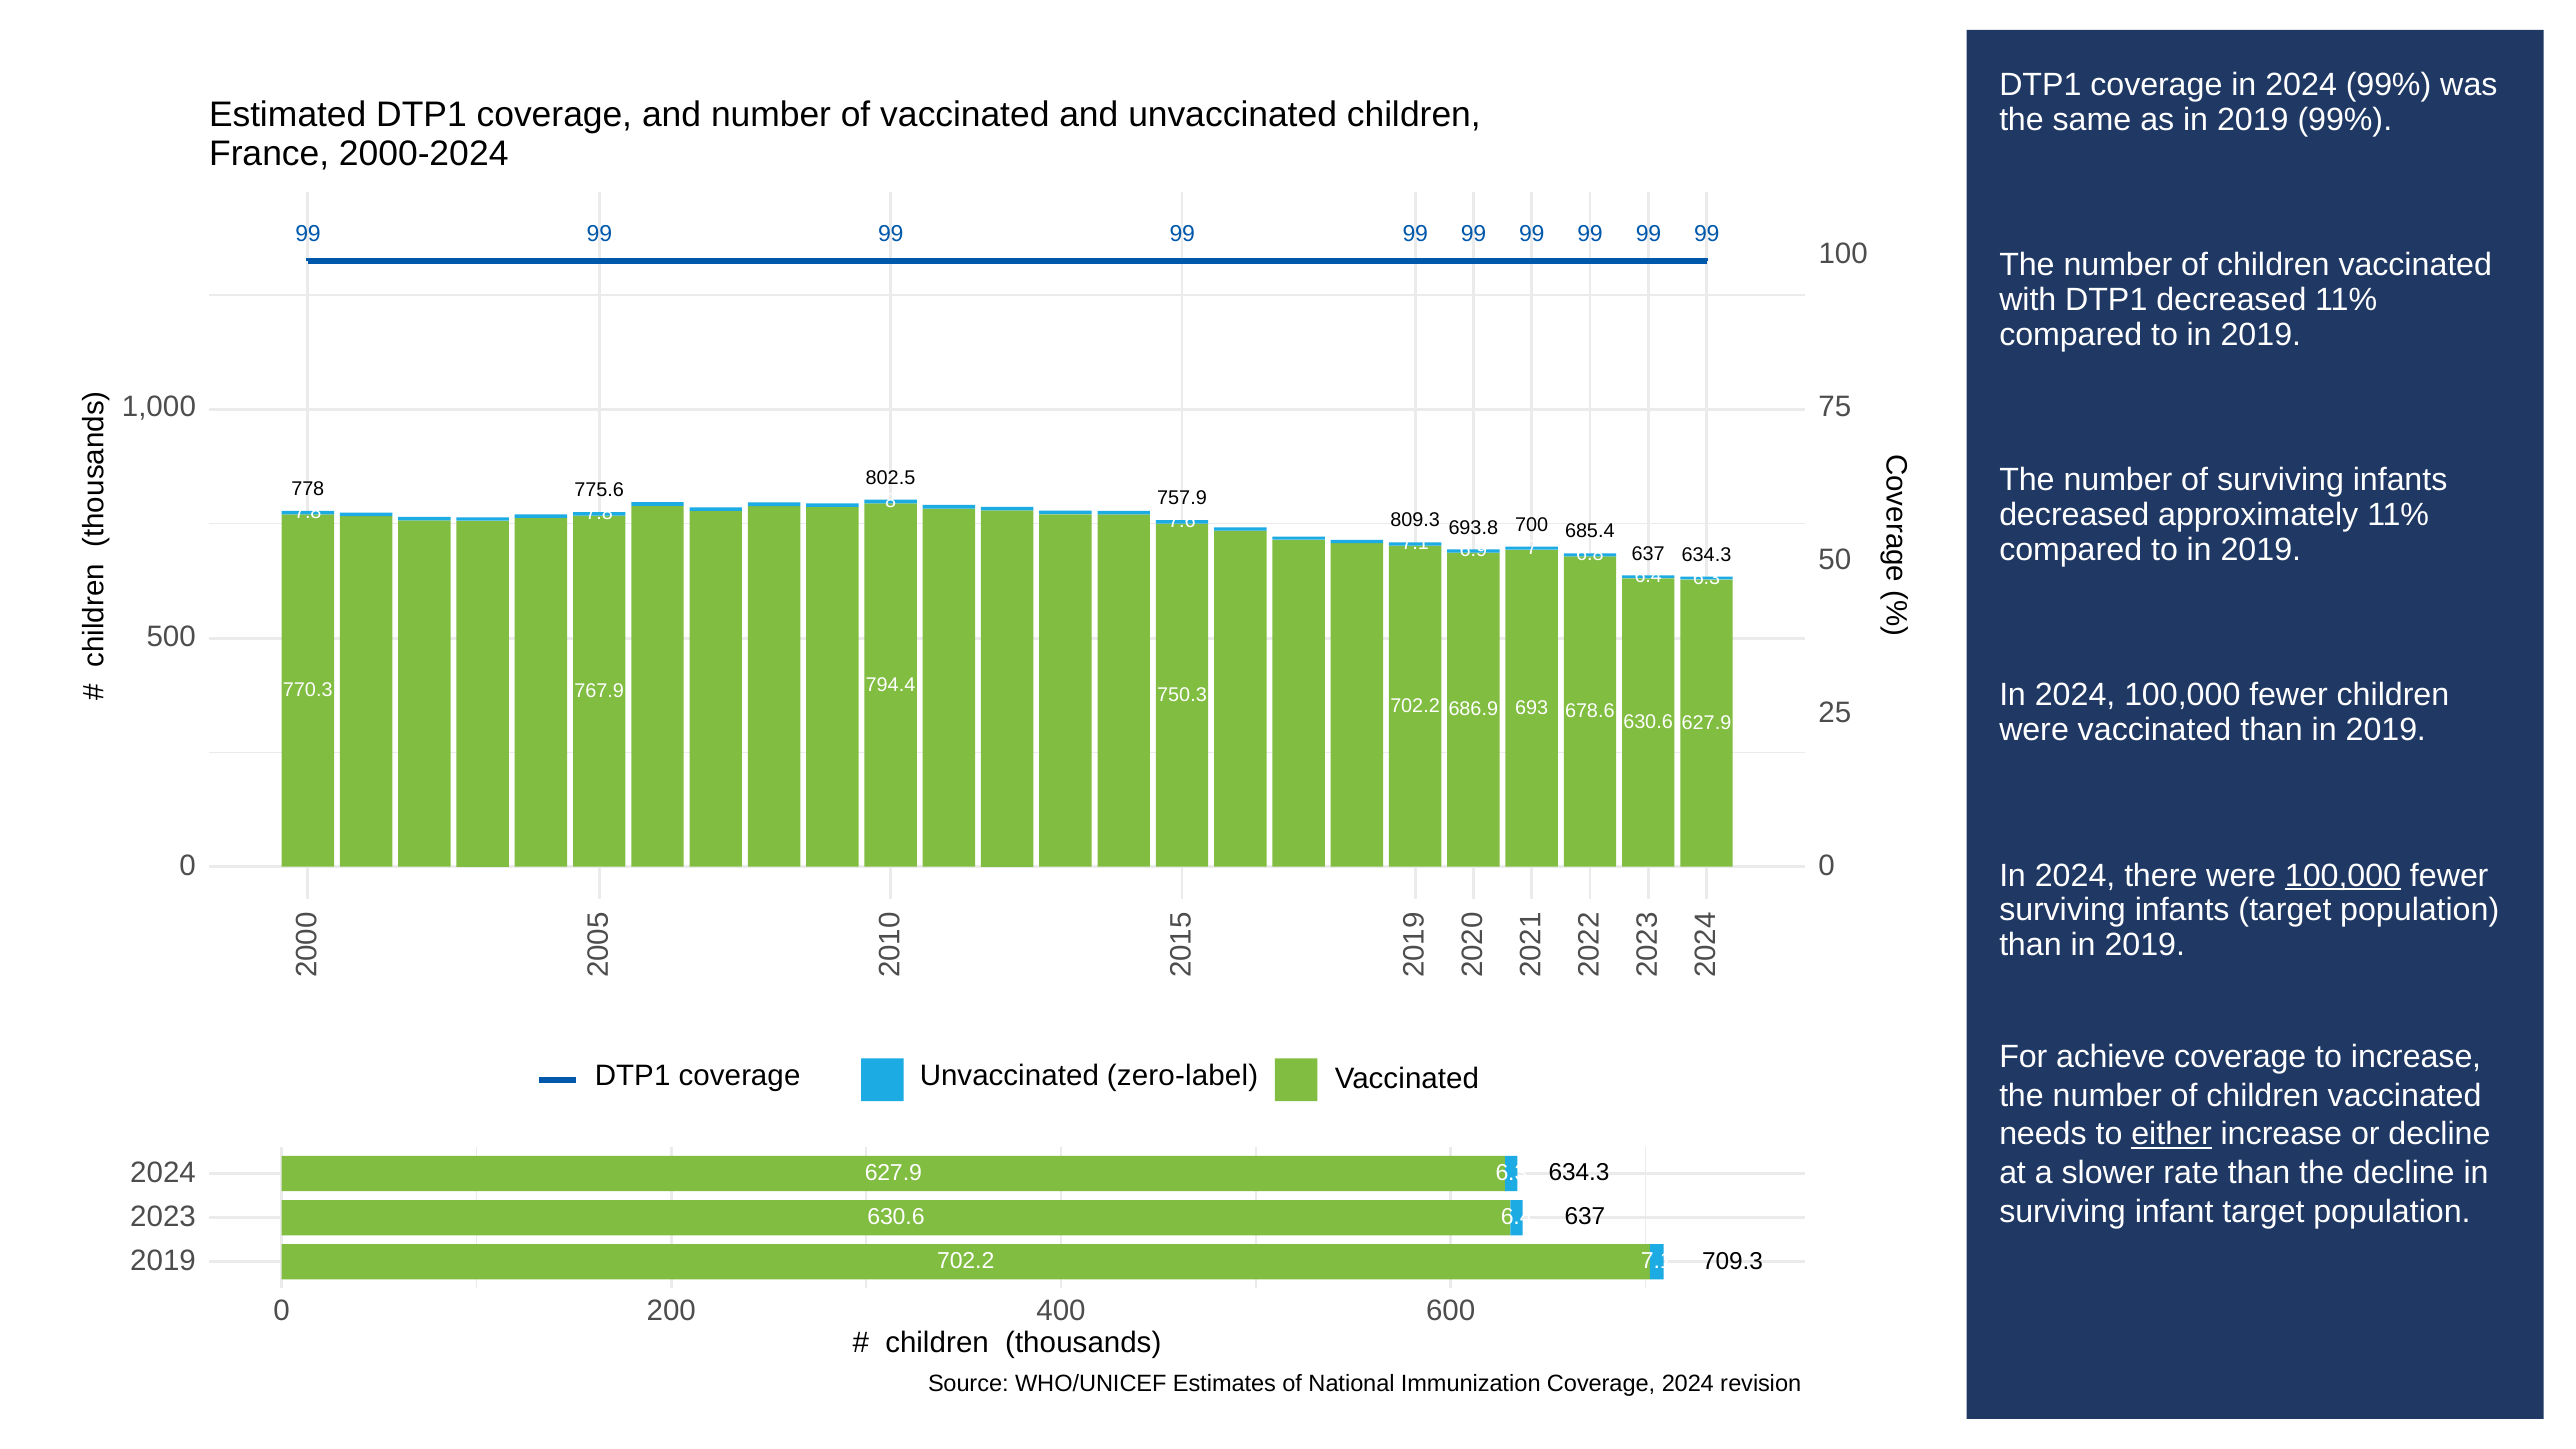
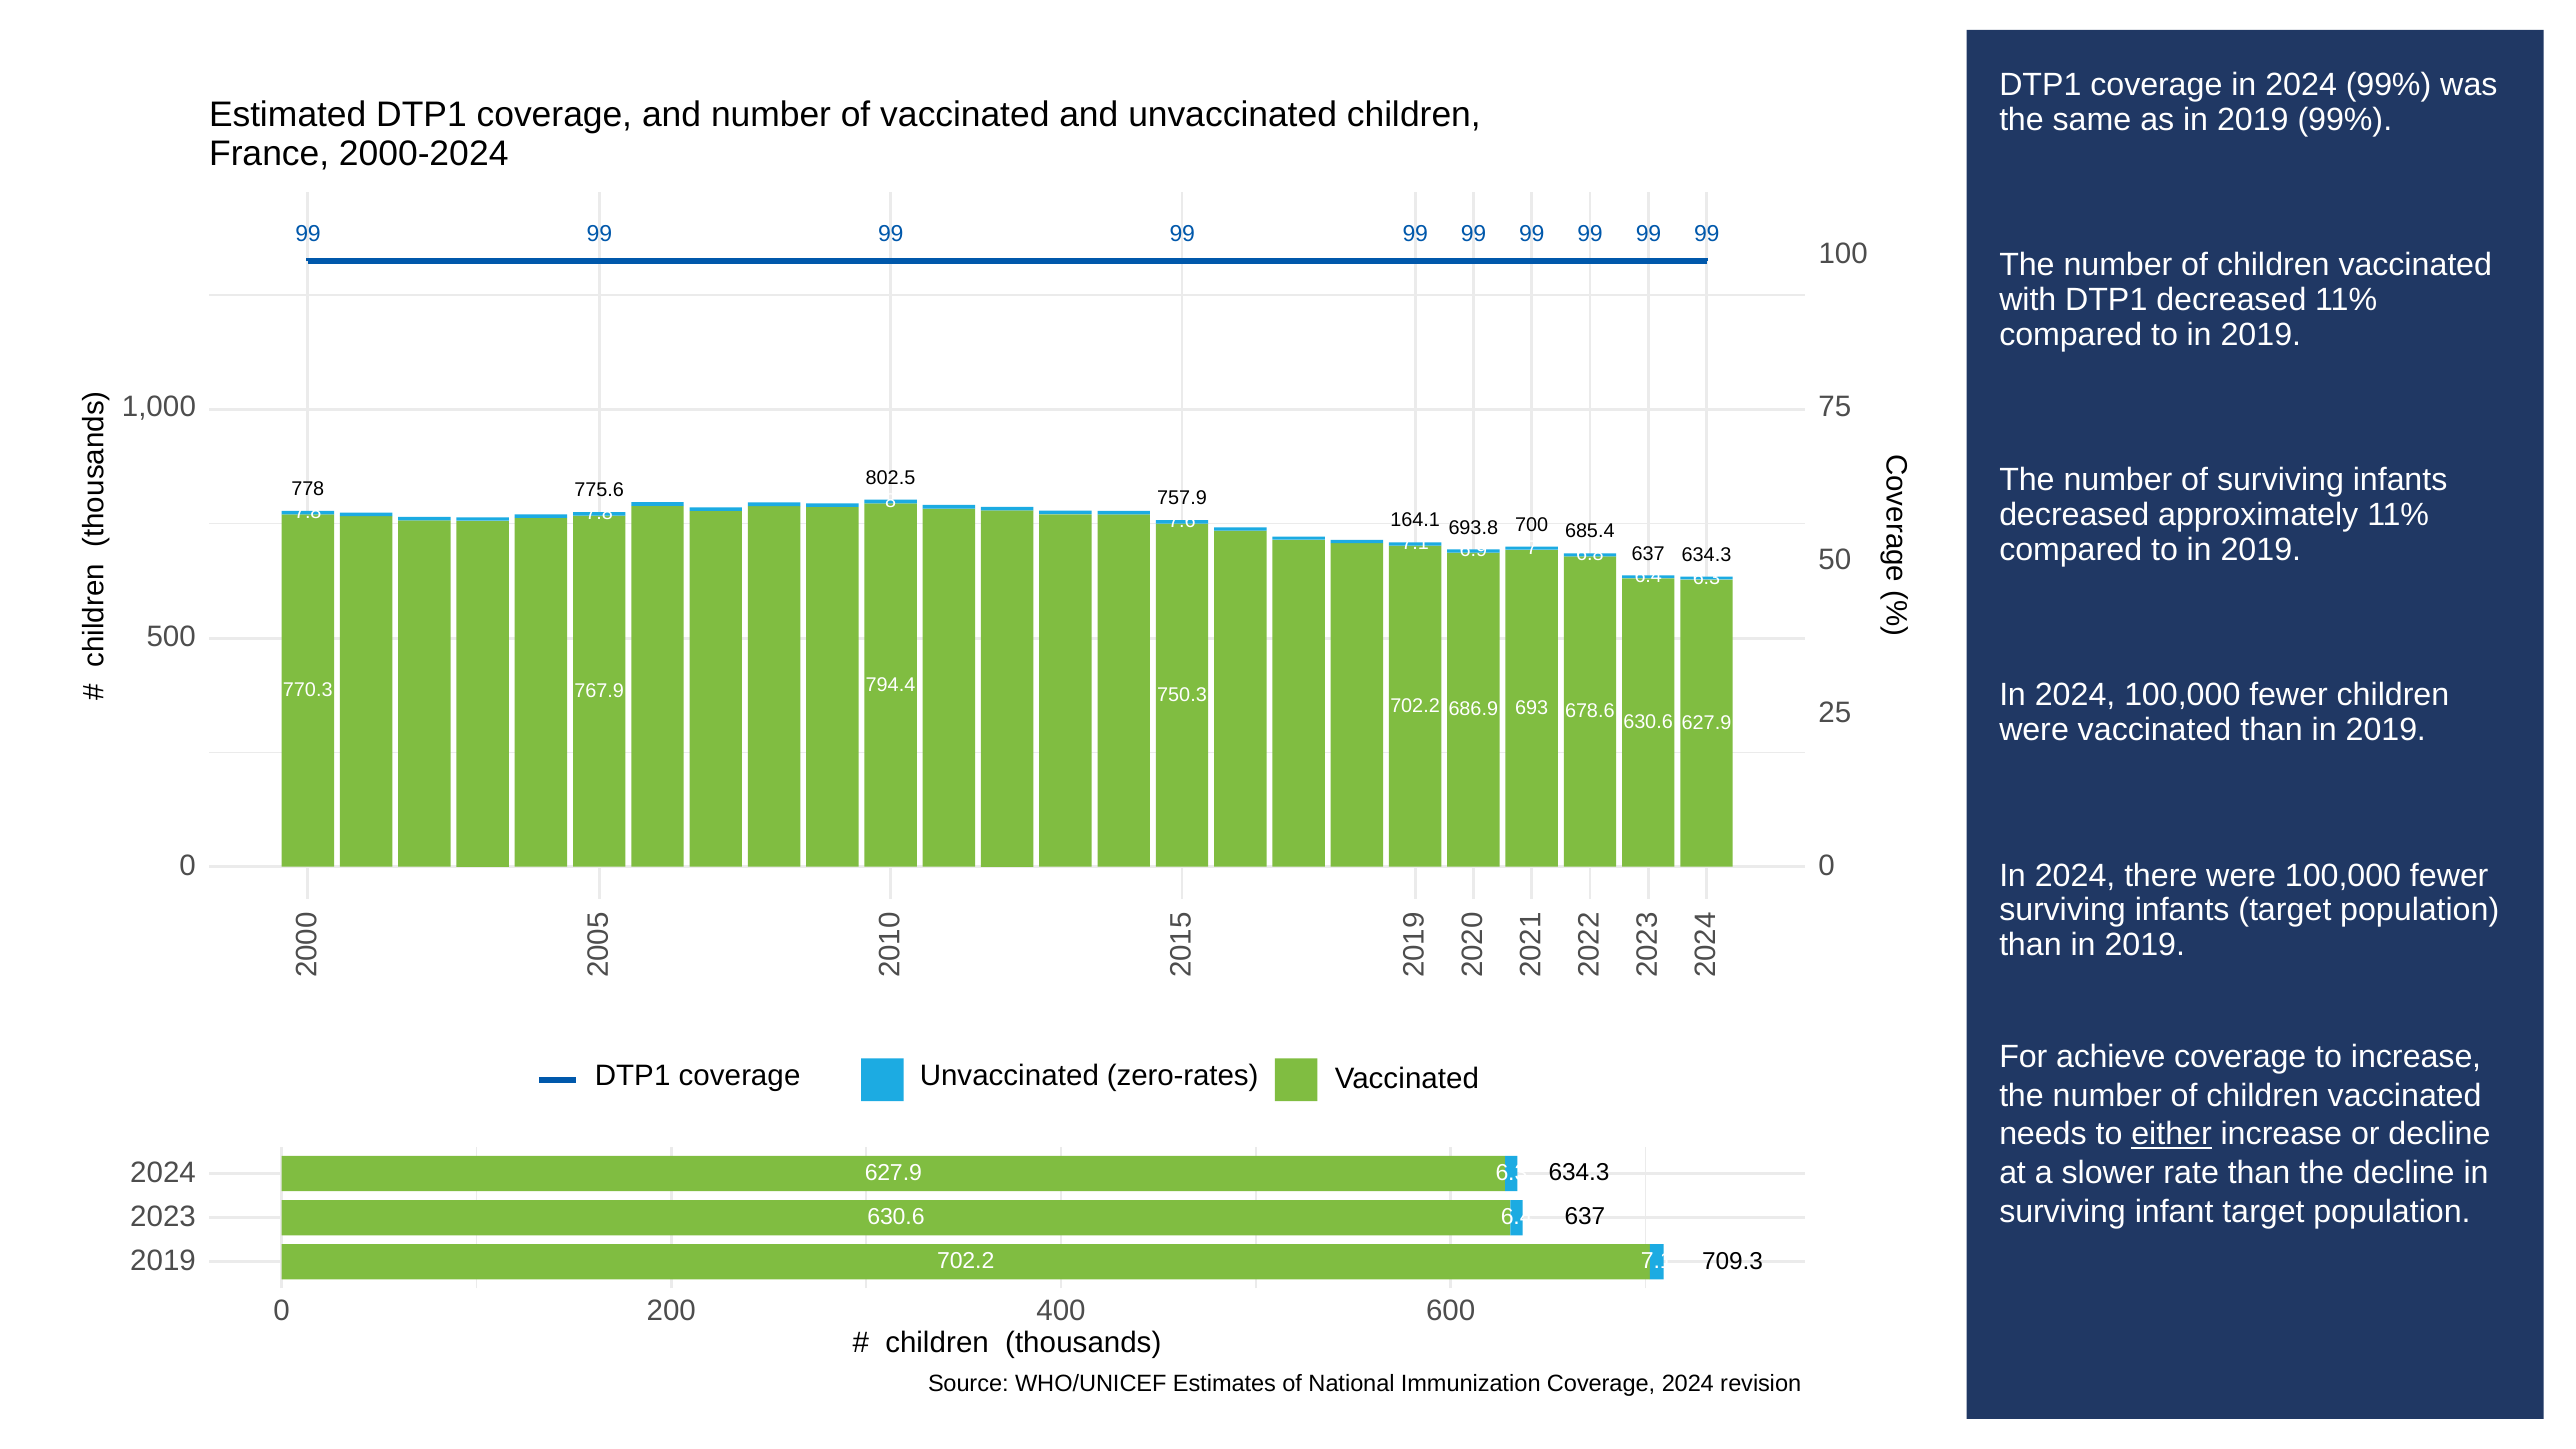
809.3: 809.3 -> 164.1 (1415, 520)
100,000 underline: present -> none (2343, 876)
zero-label: zero-label -> zero-rates (1183, 1076)
